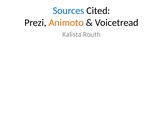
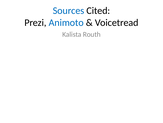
Animoto colour: orange -> blue (66, 22)
